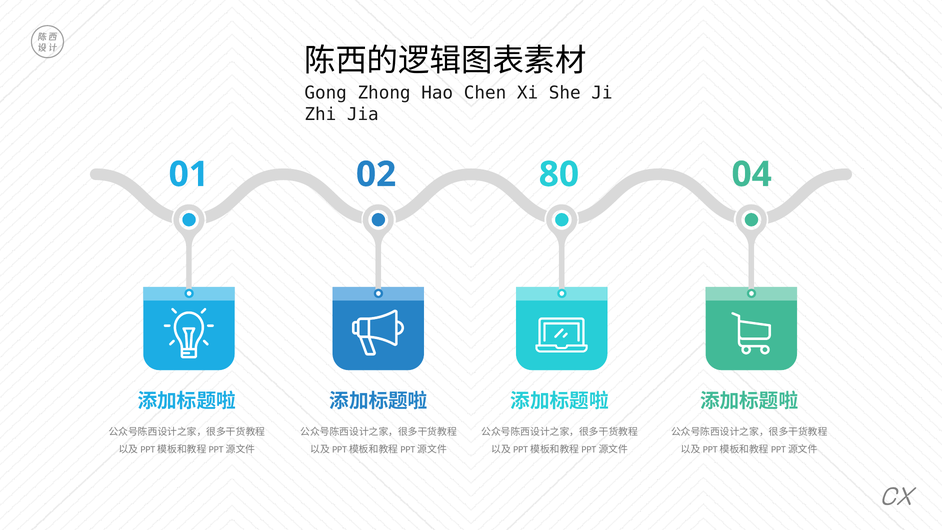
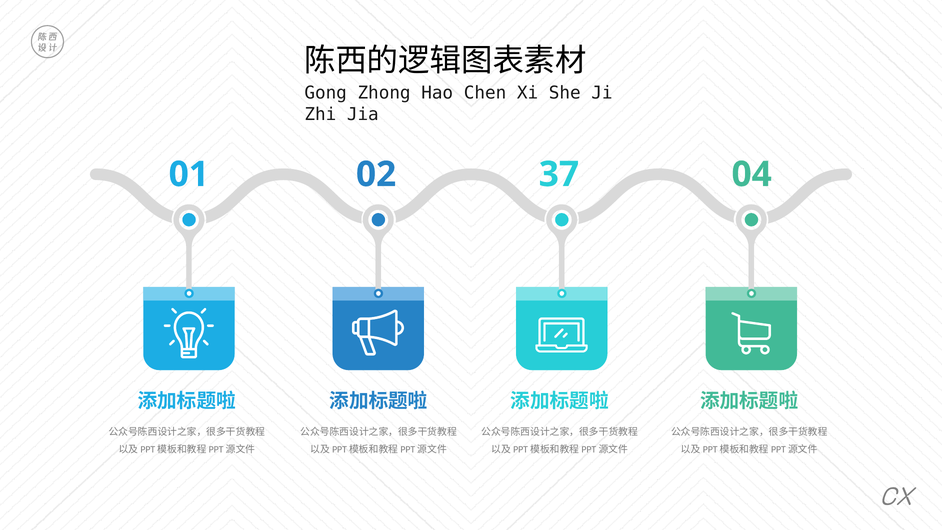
80: 80 -> 37 (559, 174)
